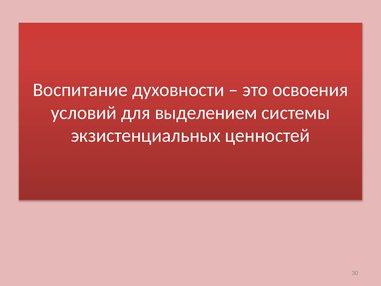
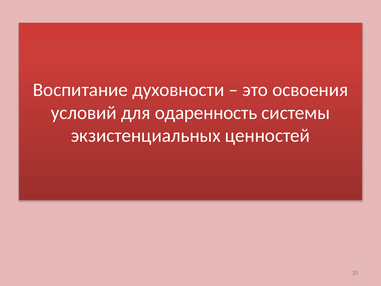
выделением: выделением -> одаренность (206, 113)
